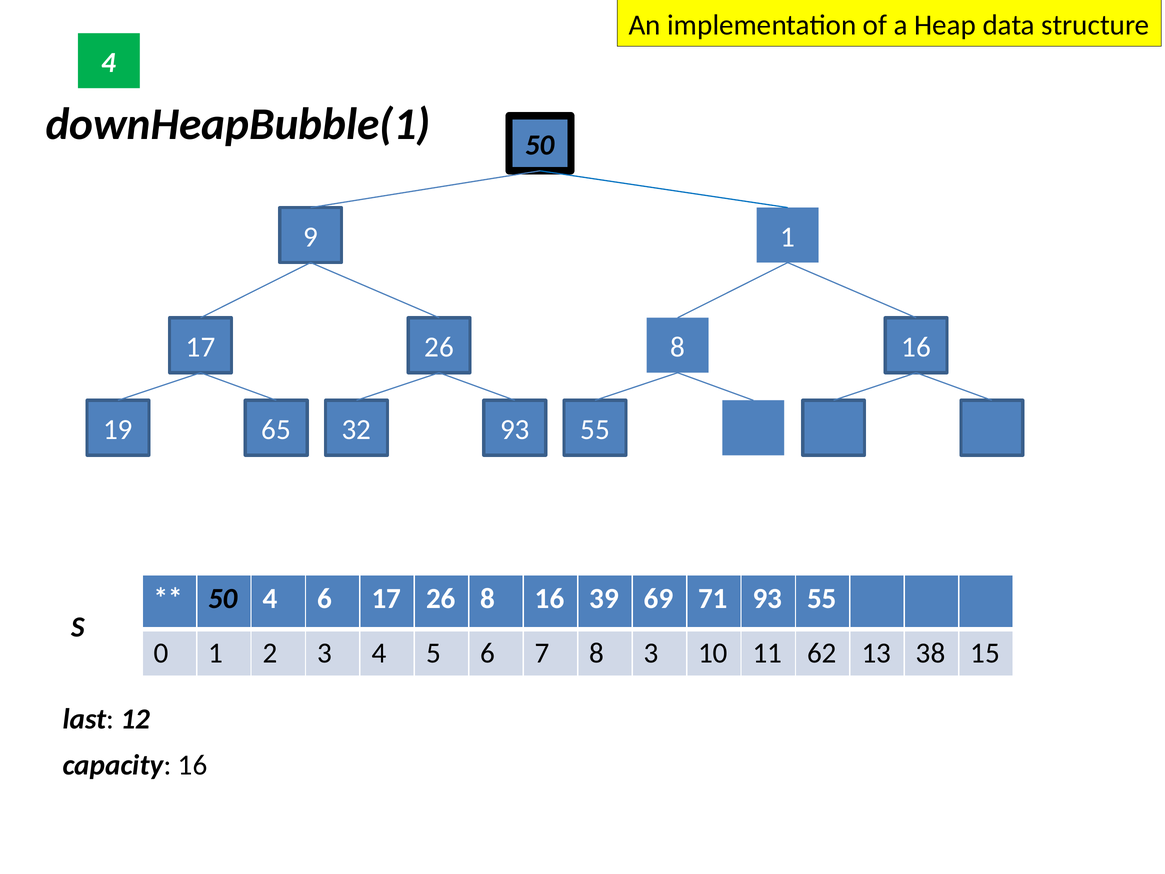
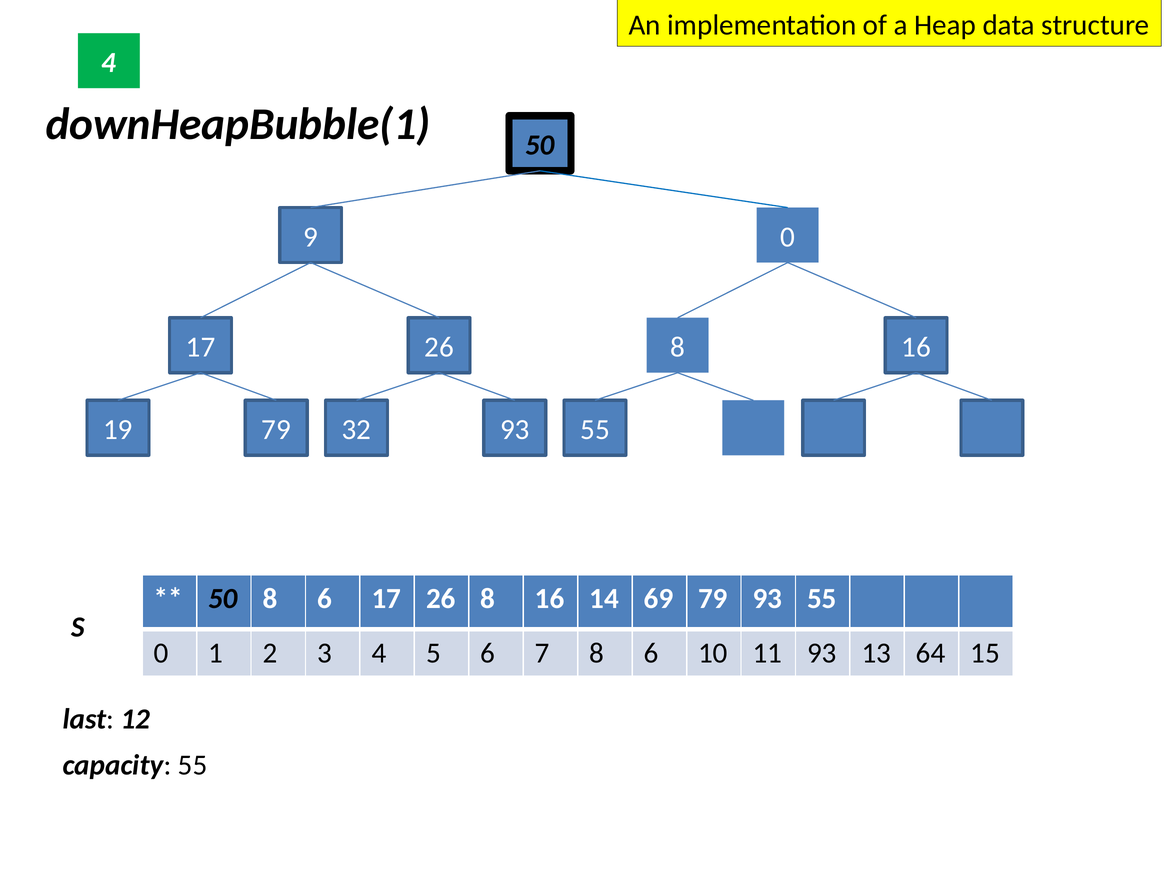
9 1: 1 -> 0 (788, 237)
19 65: 65 -> 79 (276, 430)
50 4: 4 -> 8 (270, 598)
39: 39 -> 14 (604, 598)
69 71: 71 -> 79 (713, 598)
7 8 3: 3 -> 6 (651, 653)
11 62: 62 -> 93 (822, 653)
38: 38 -> 64 (931, 653)
capacity 16: 16 -> 55 (193, 765)
